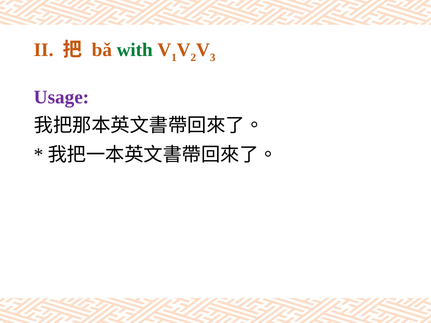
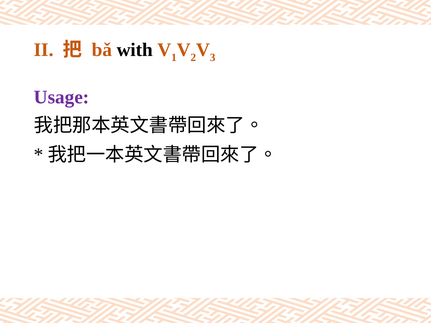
with colour: green -> black (135, 50)
